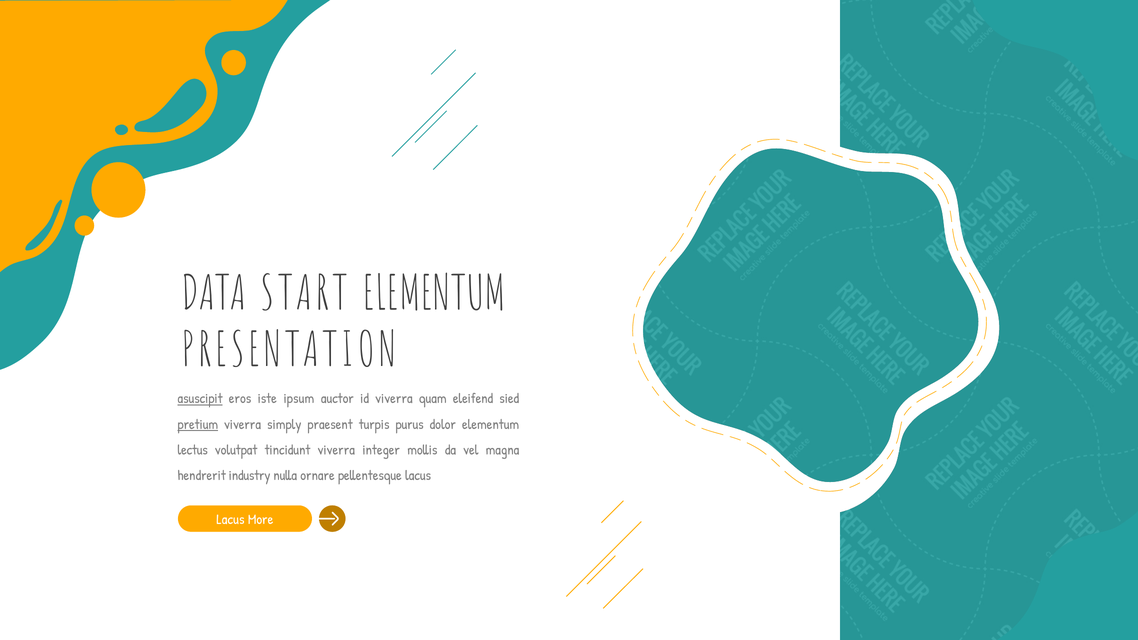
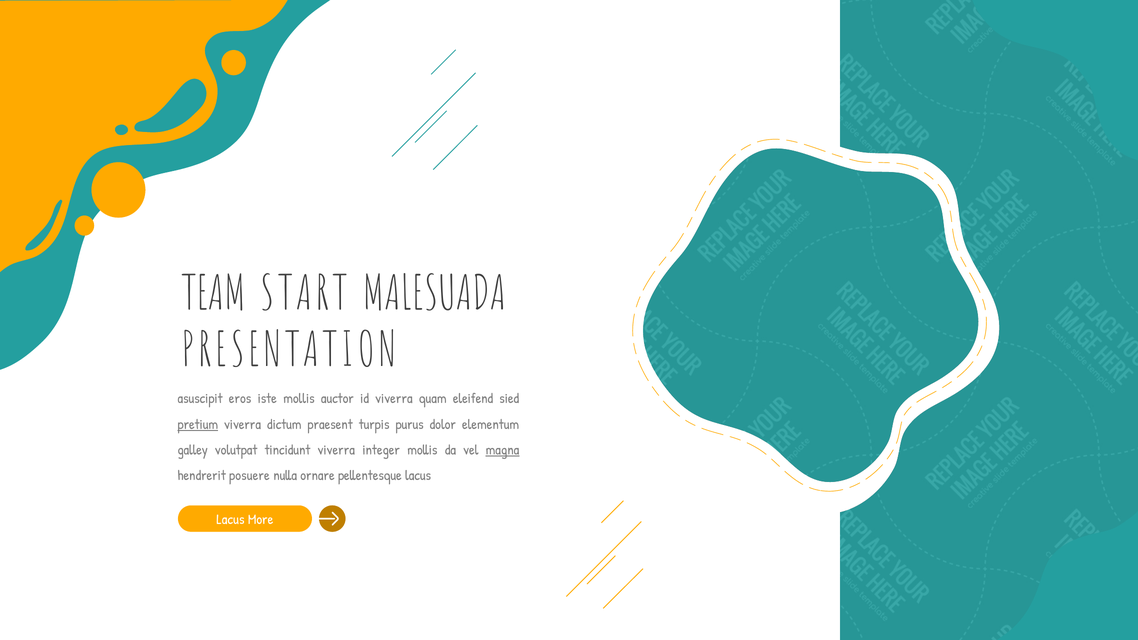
DATA: DATA -> TEAM (214, 294)
START ELEMENTUM: ELEMENTUM -> MALESUADA (435, 294)
asuscipit underline: present -> none (200, 399)
iste ipsum: ipsum -> mollis (299, 399)
simply: simply -> dictum (284, 424)
lectus: lectus -> galley (193, 450)
magna underline: none -> present (502, 450)
industry: industry -> posuere (249, 476)
